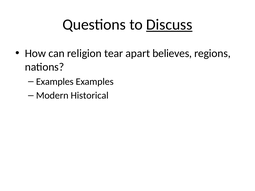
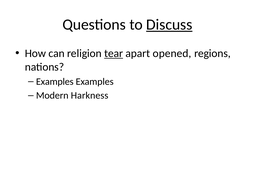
tear underline: none -> present (114, 53)
believes: believes -> opened (172, 53)
Historical: Historical -> Harkness (90, 96)
